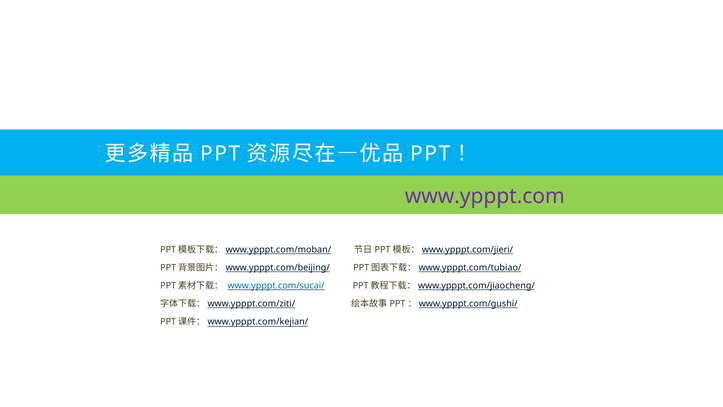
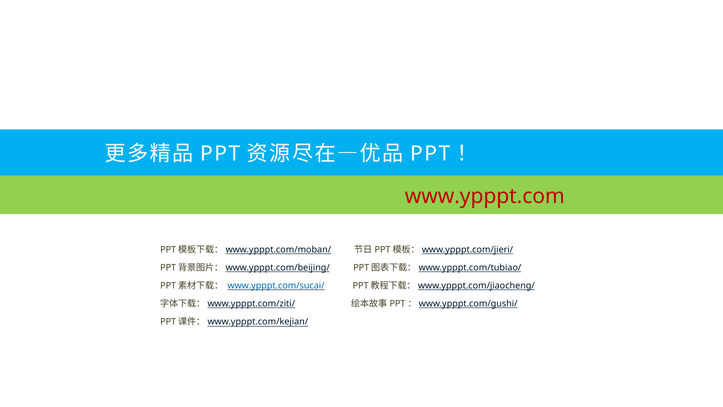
www.ypppt.com colour: purple -> red (485, 196)
